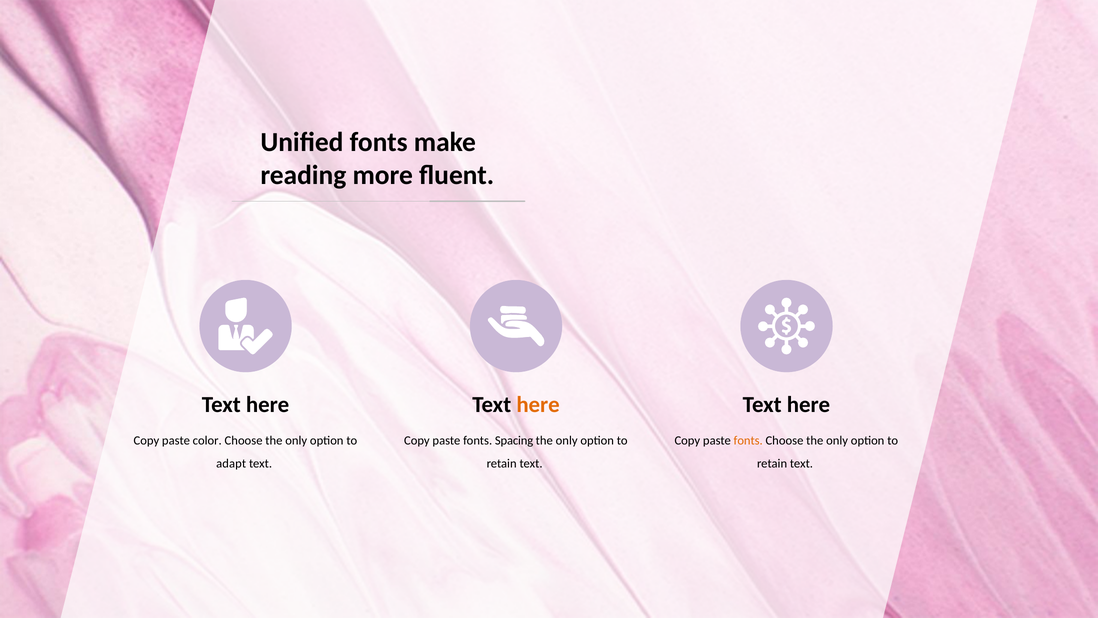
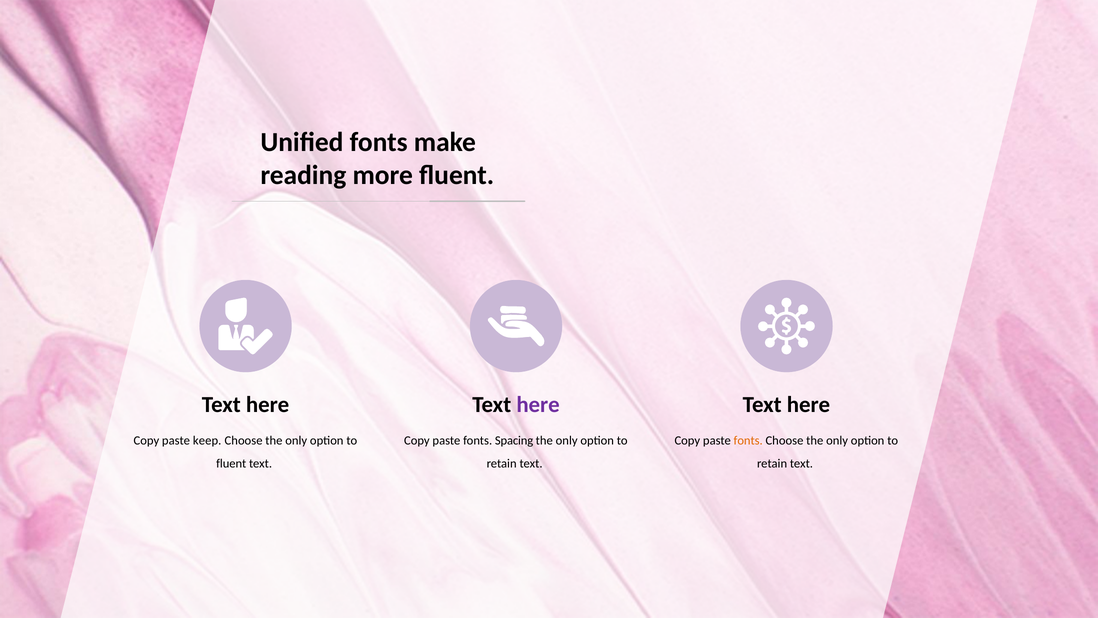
here colour: orange -> purple (538, 404)
color: color -> keep (207, 440)
adapt: adapt -> fluent (231, 463)
